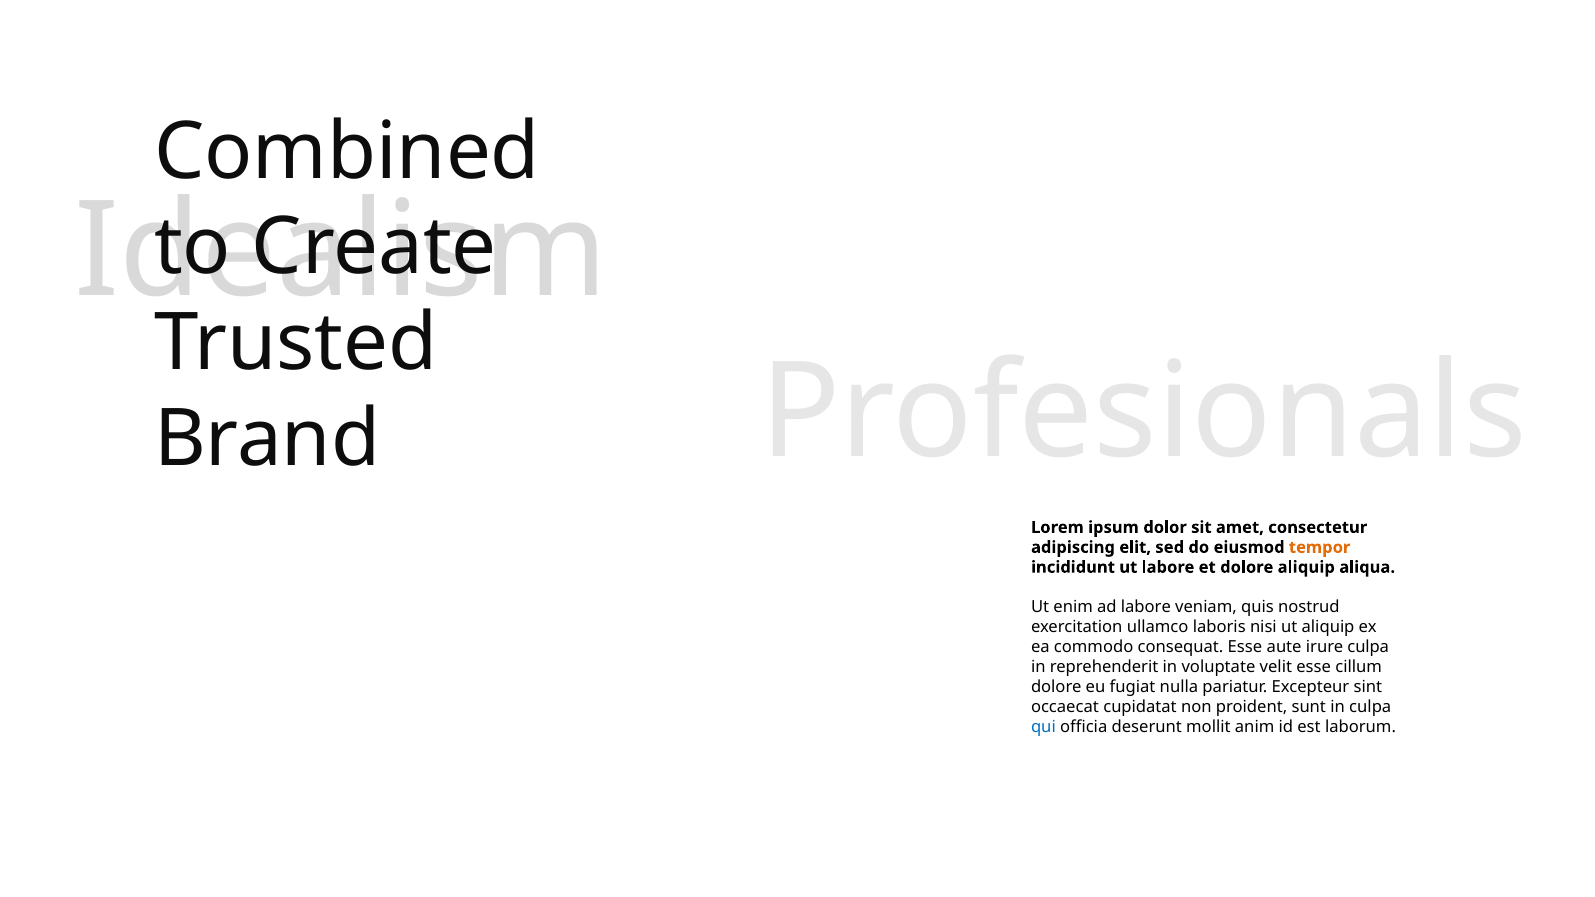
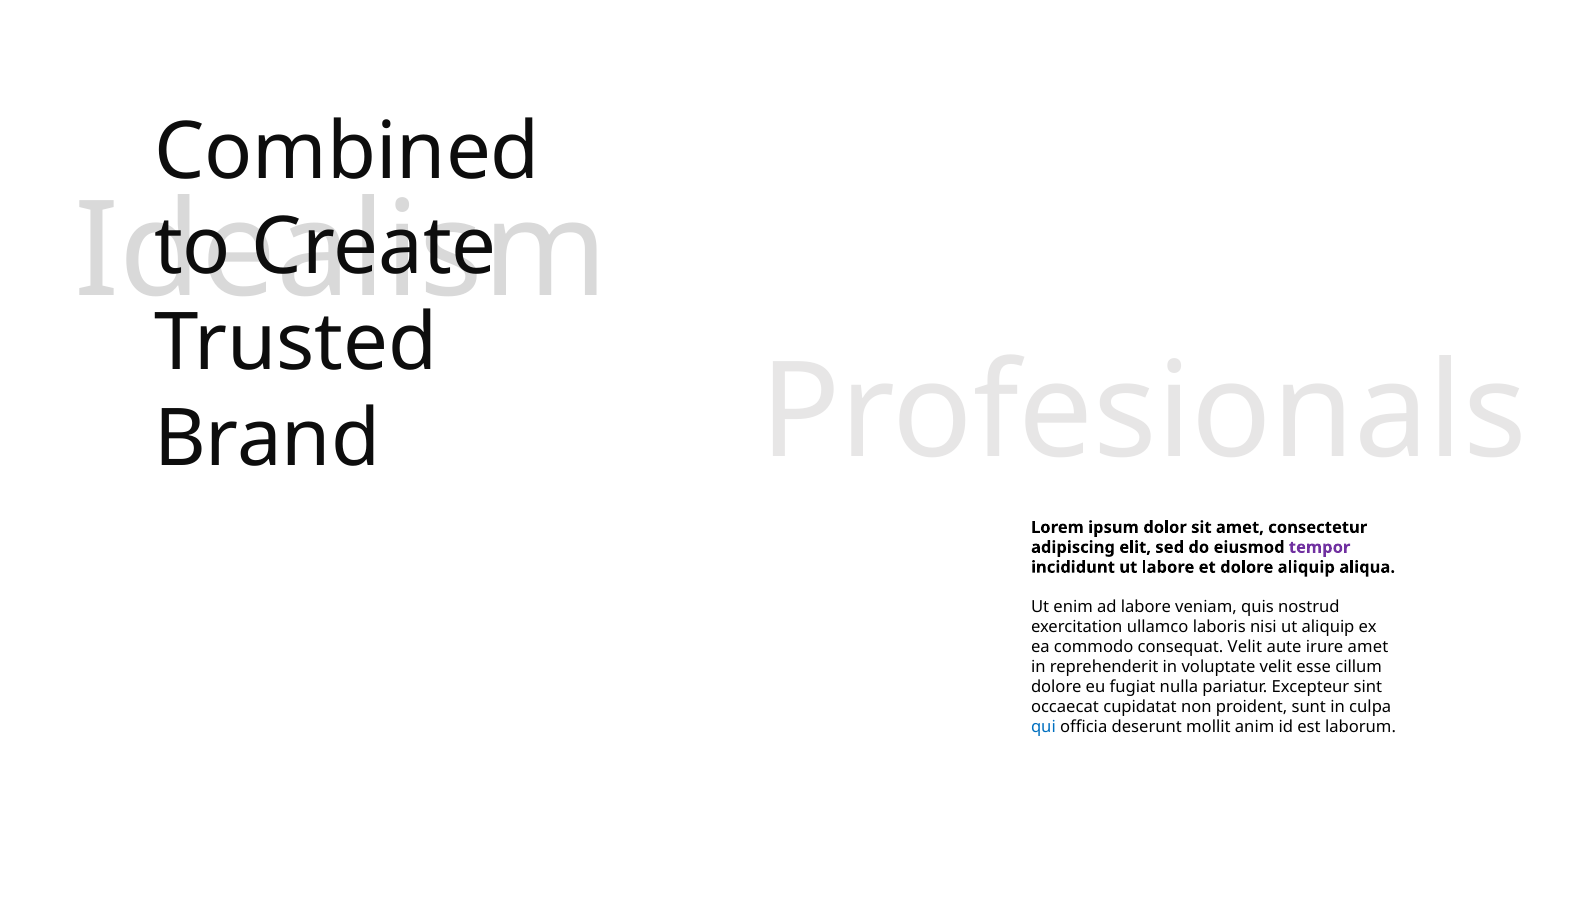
tempor colour: orange -> purple (1320, 547)
consequat Esse: Esse -> Velit (1245, 647)
irure culpa: culpa -> amet (1368, 647)
